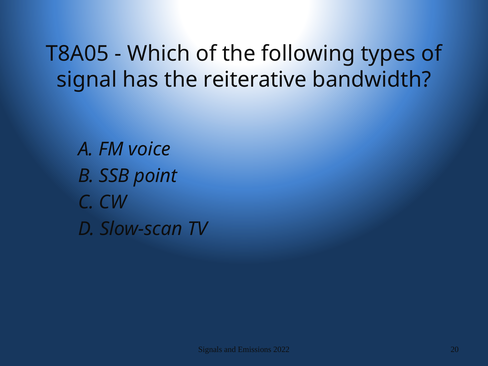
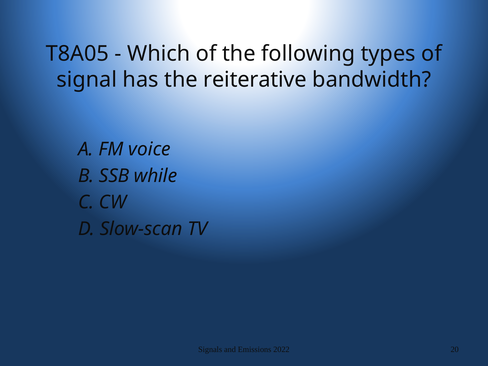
point: point -> while (156, 176)
